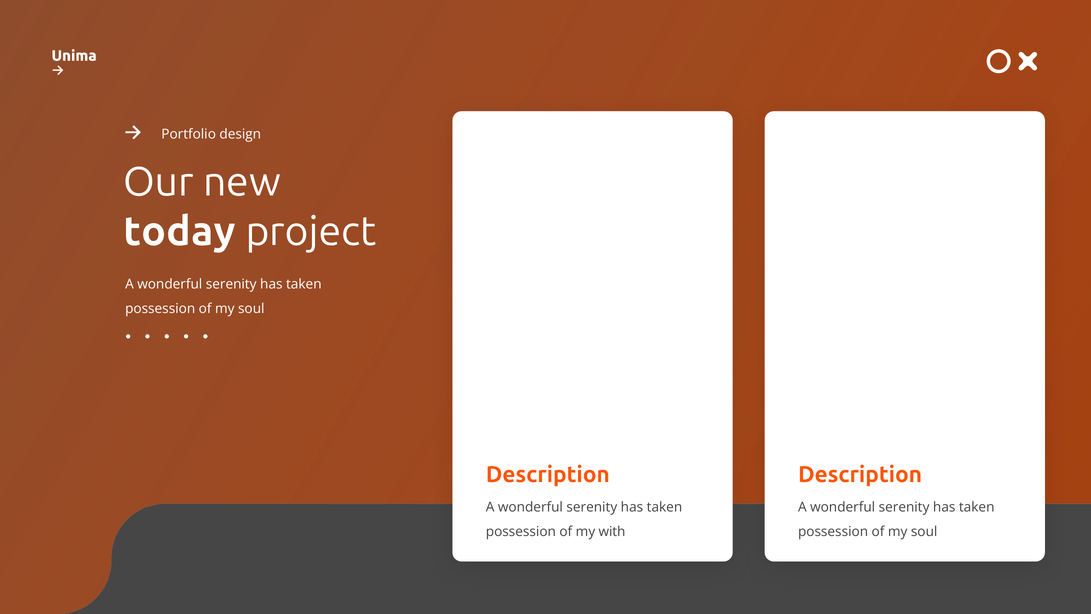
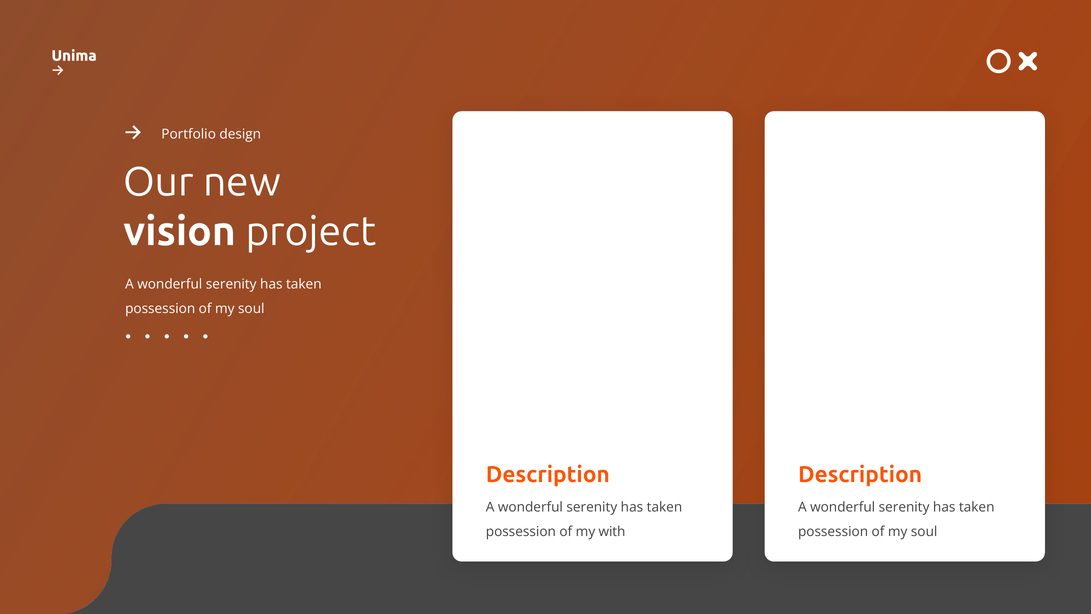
today: today -> vision (180, 231)
